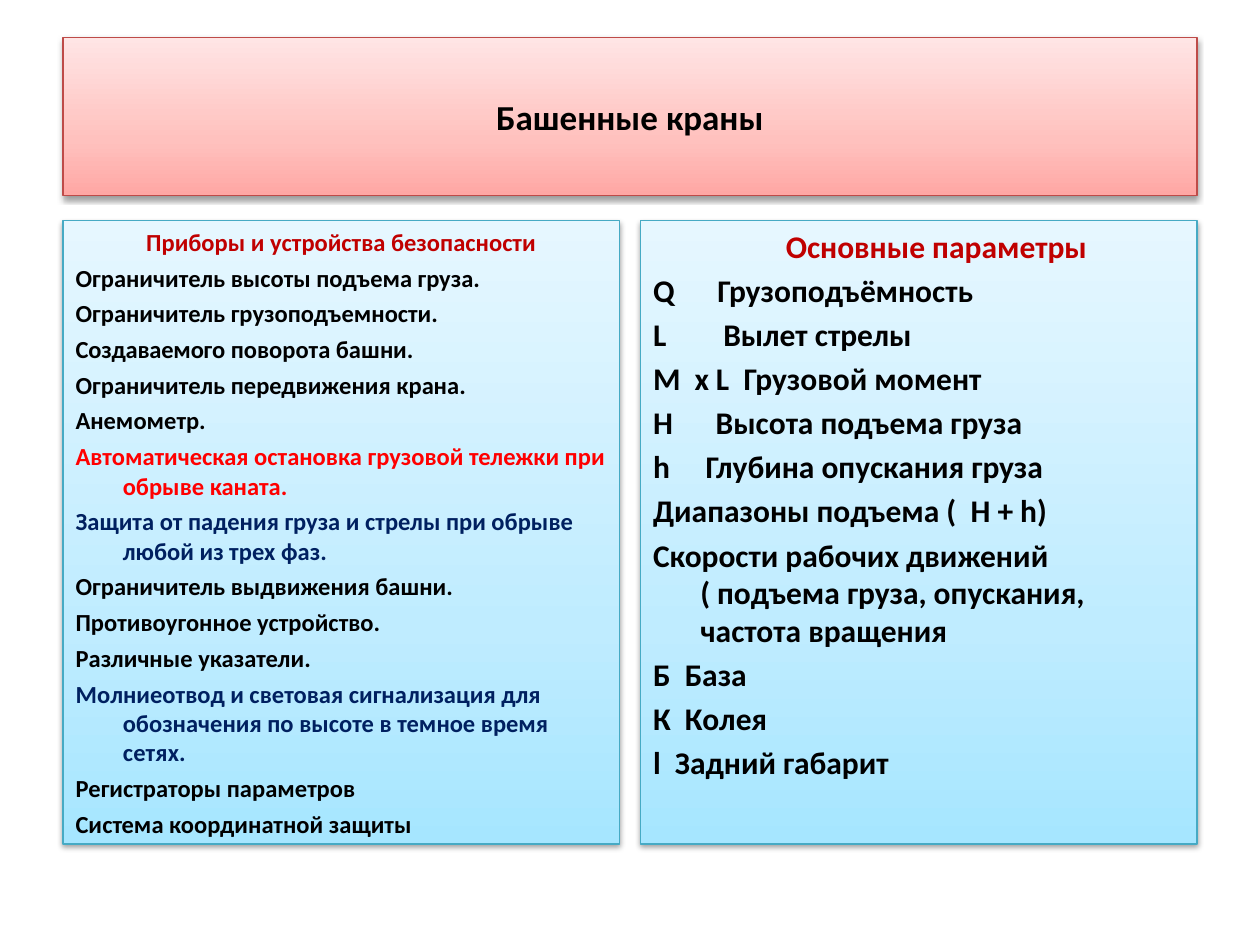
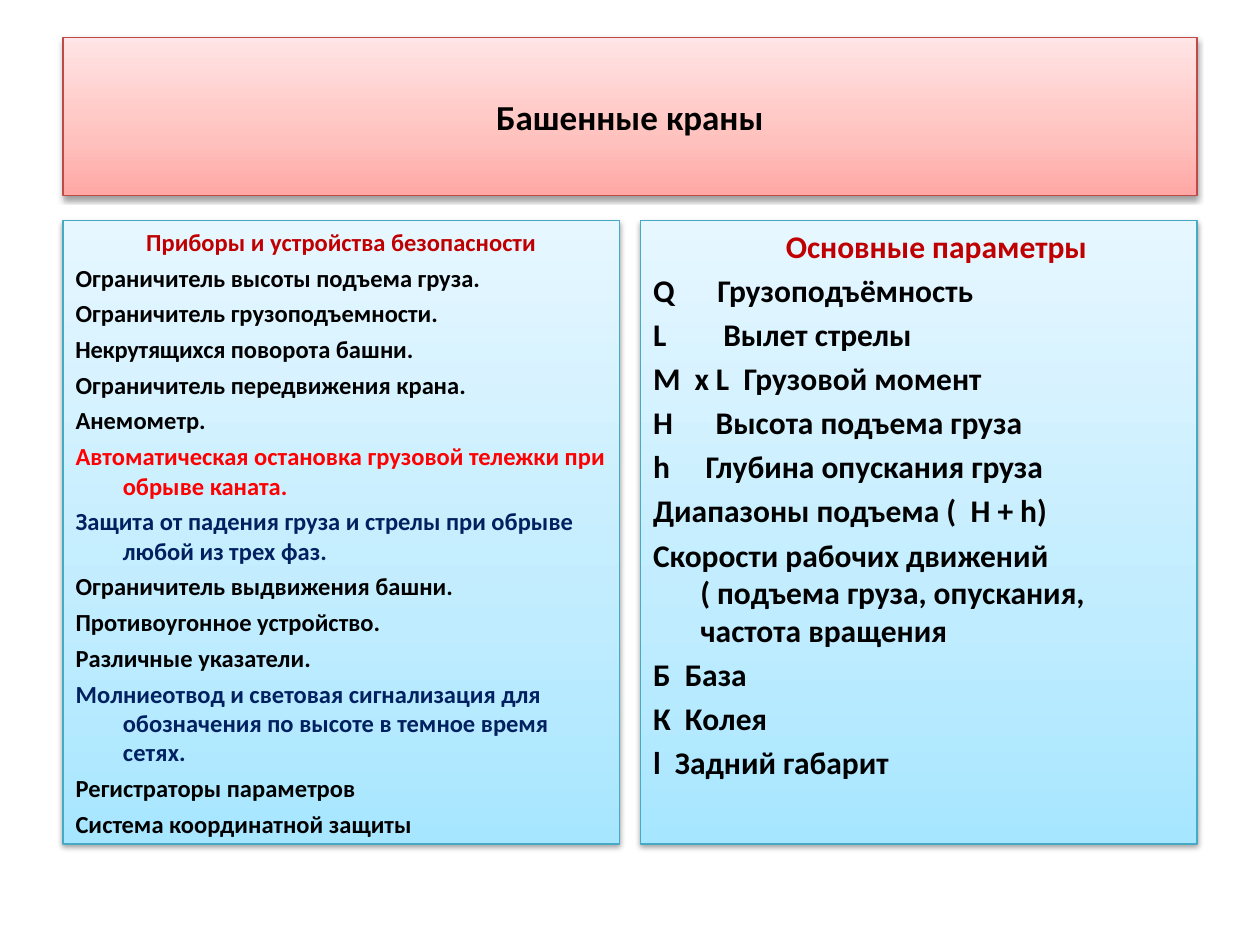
Создаваемого: Создаваемого -> Некрутящихся (151, 350)
